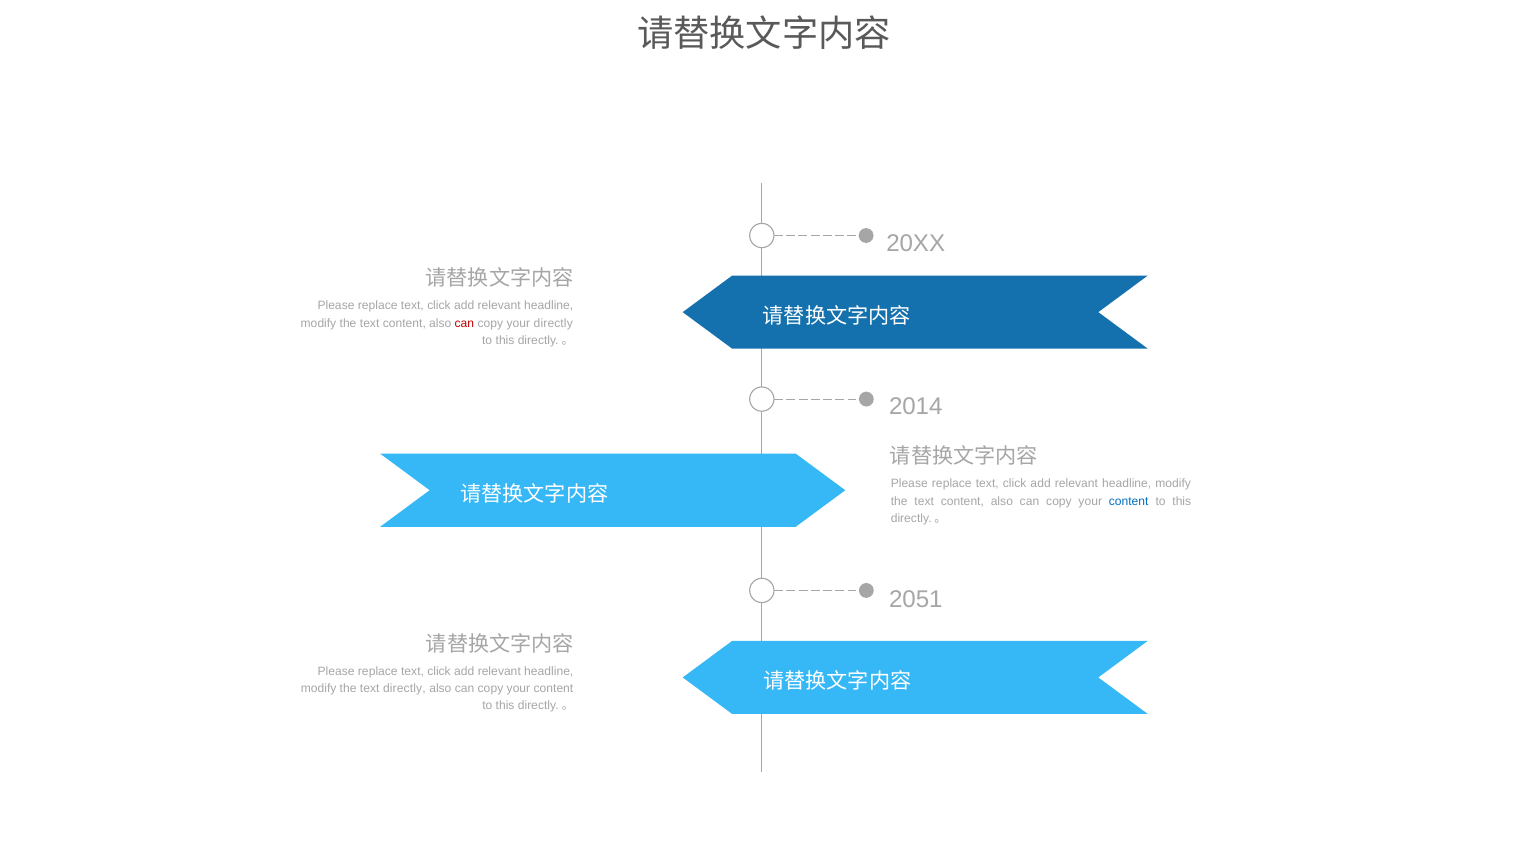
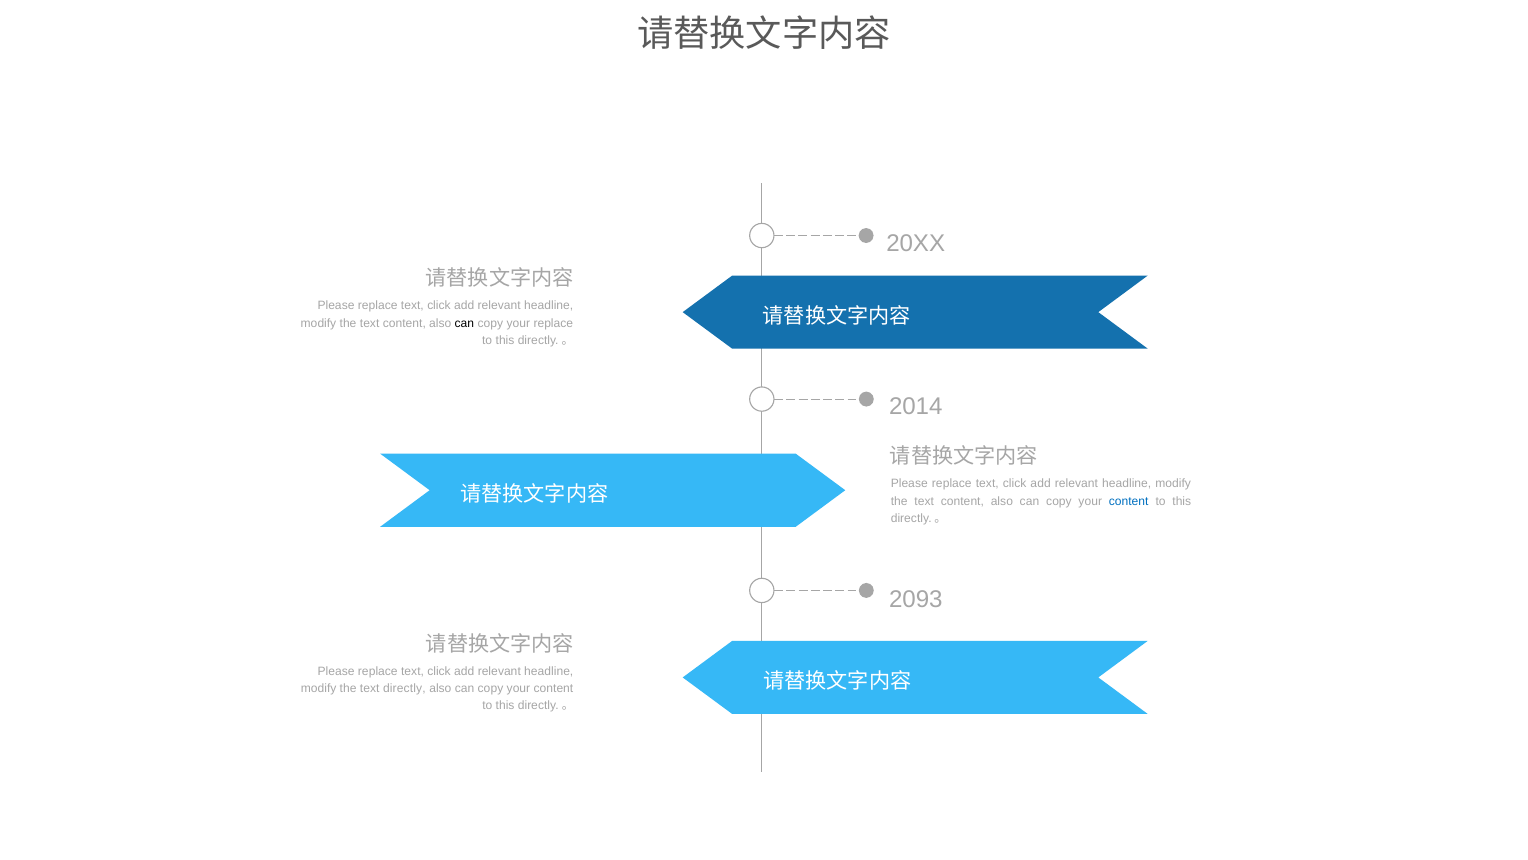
can colour: red -> black (464, 323)
your directly: directly -> replace (553, 323)
2051: 2051 -> 2093 (916, 599)
